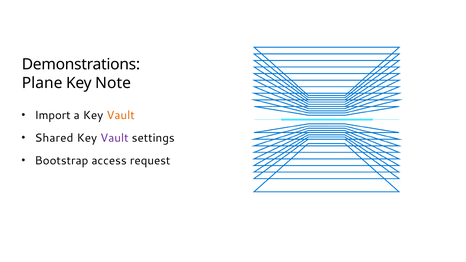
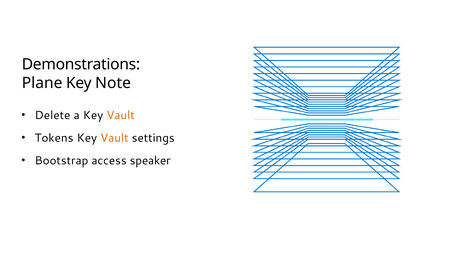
Import: Import -> Delete (53, 115)
Shared: Shared -> Tokens (54, 138)
Vault colour: purple -> orange (114, 138)
request: request -> speaker (150, 161)
